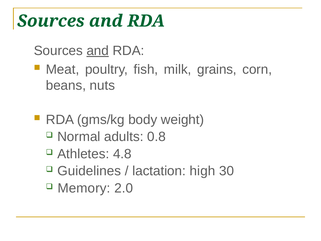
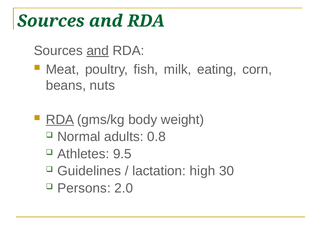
grains: grains -> eating (217, 69)
RDA underline: none -> present (60, 120)
4.8: 4.8 -> 9.5 (122, 154)
Memory: Memory -> Persons (84, 188)
